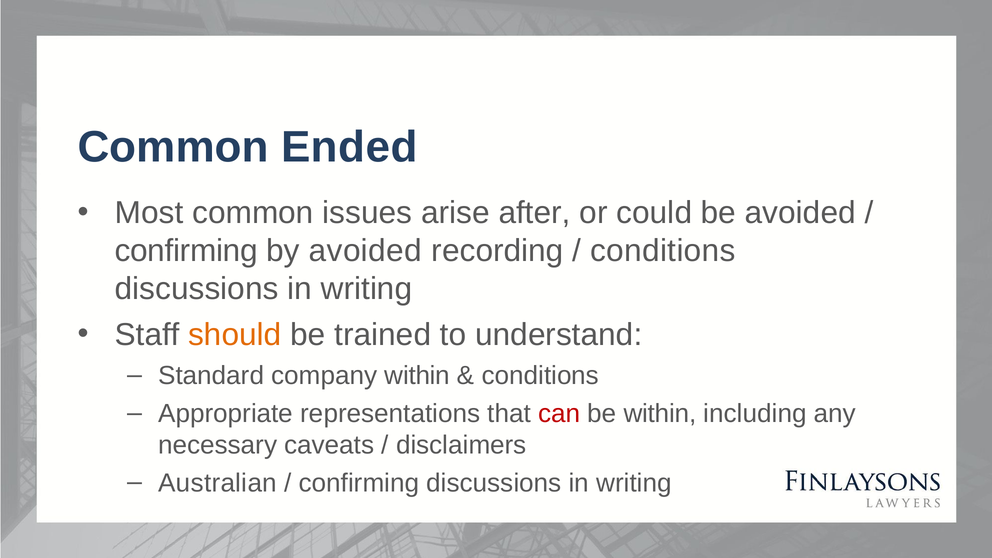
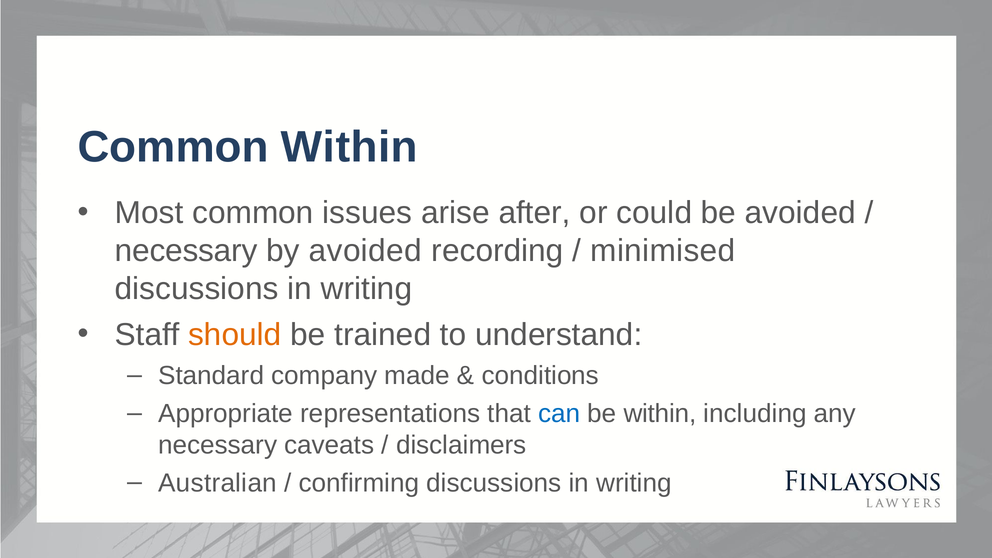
Common Ended: Ended -> Within (349, 147)
confirming: confirming -> necessary (186, 251)
conditions: conditions -> minimised (663, 251)
company within: within -> made (417, 376)
can colour: red -> blue (559, 414)
